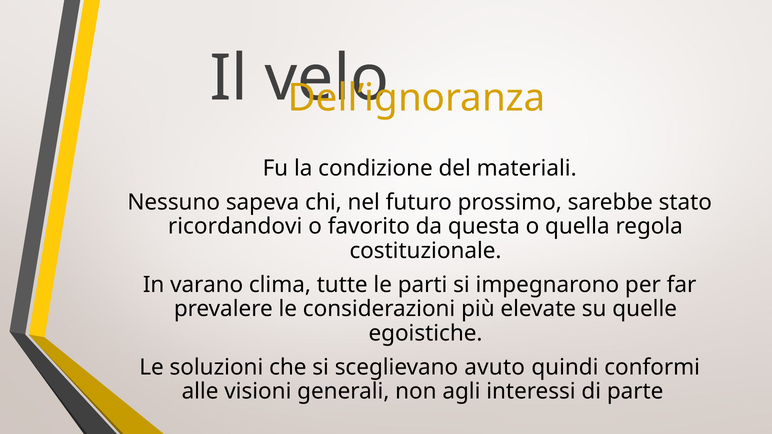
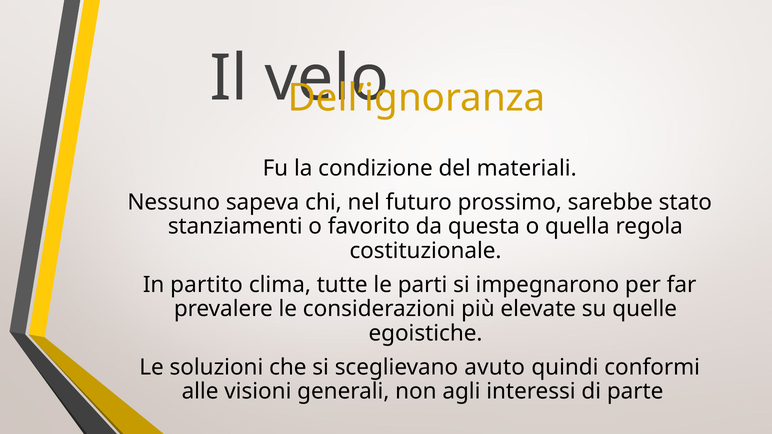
ricordandovi: ricordandovi -> stanziamenti (235, 227)
varano: varano -> partito (207, 285)
